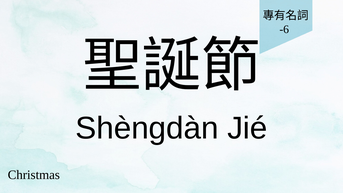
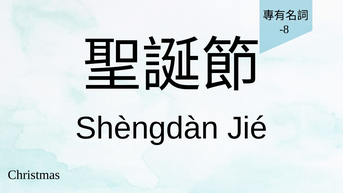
-6: -6 -> -8 (284, 29)
